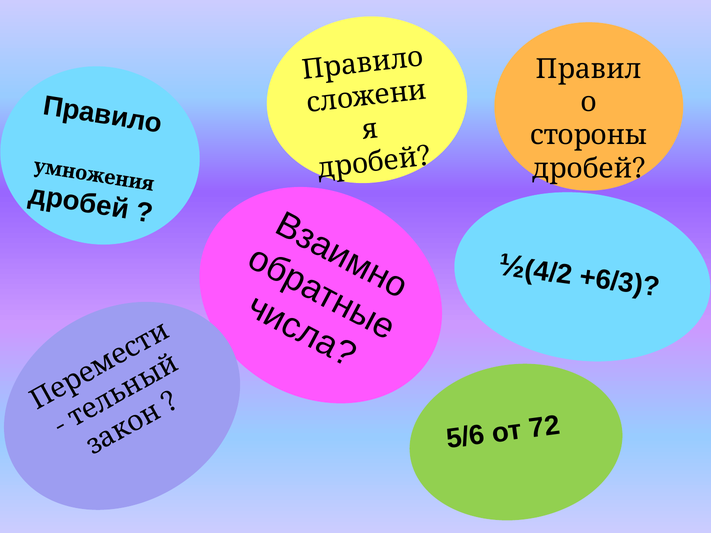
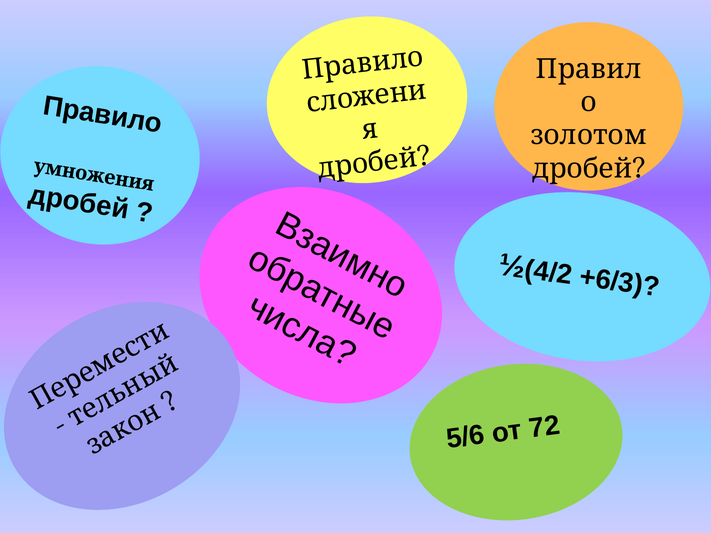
стороны: стороны -> золотом (589, 135)
